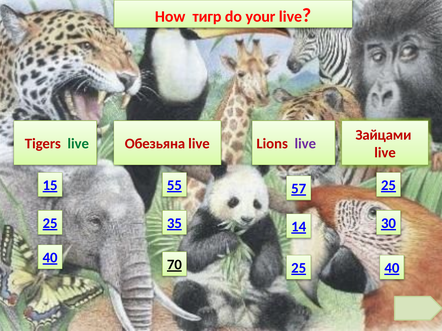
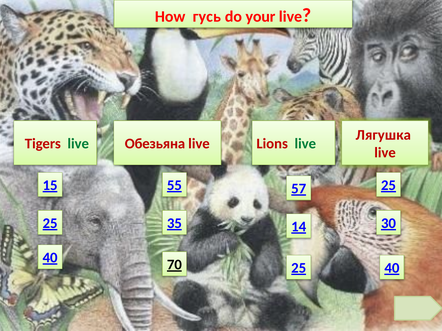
тигр: тигр -> гусь (207, 17)
Зайцами: Зайцами -> Лягушка (383, 135)
live colour: purple -> green (305, 144)
